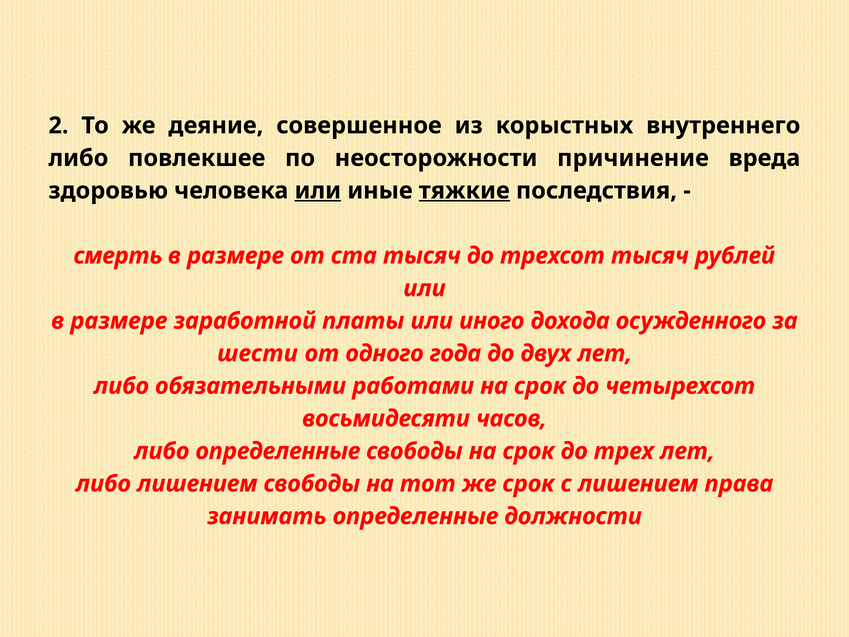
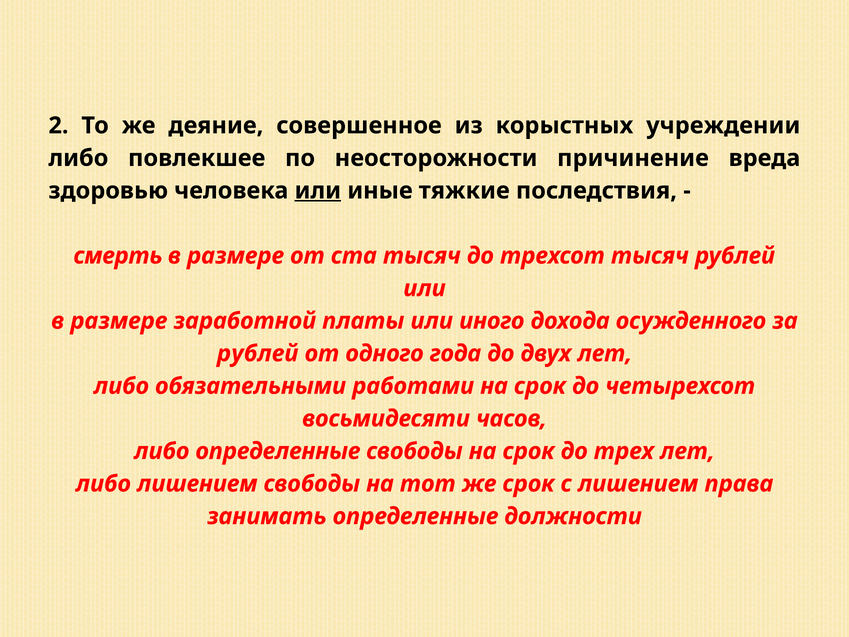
внутреннего: внутреннего -> учреждении (723, 125)
тяжкие underline: present -> none (464, 191)
шести: шести -> рублей (258, 353)
